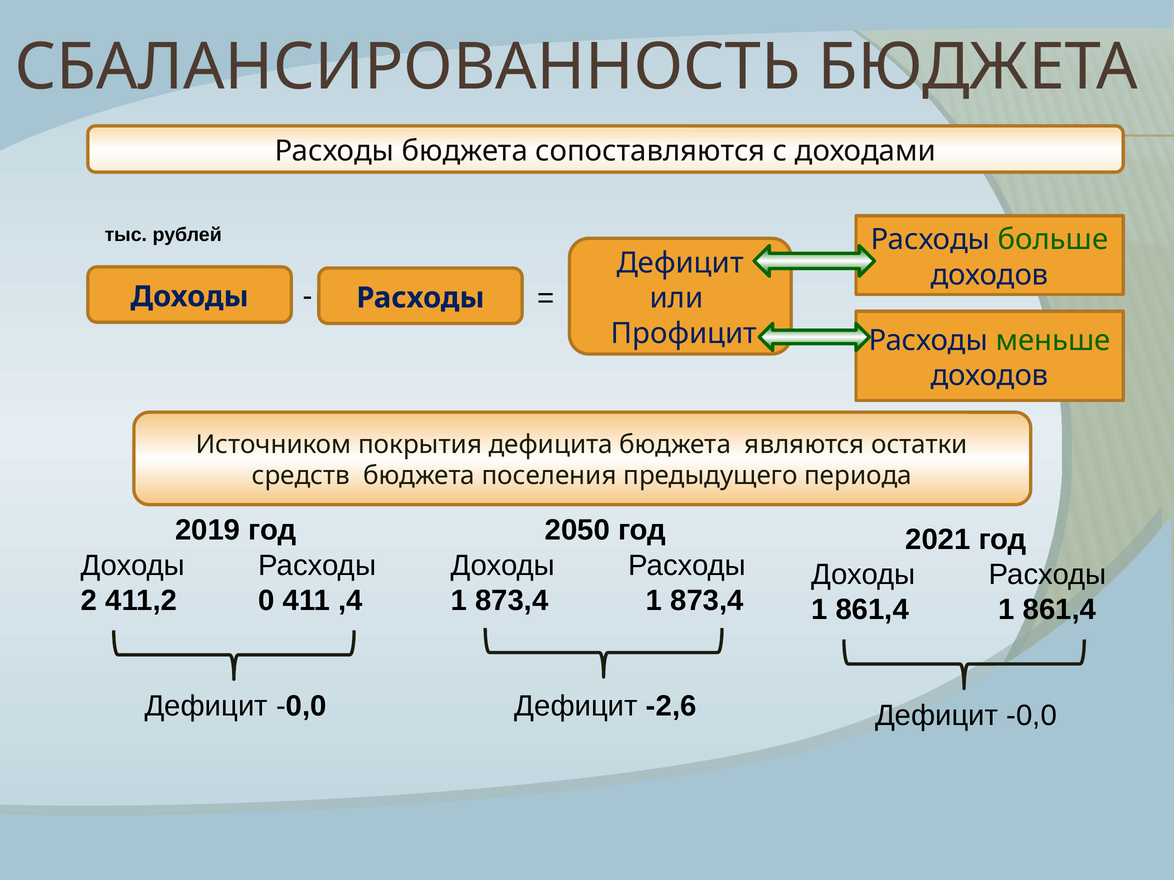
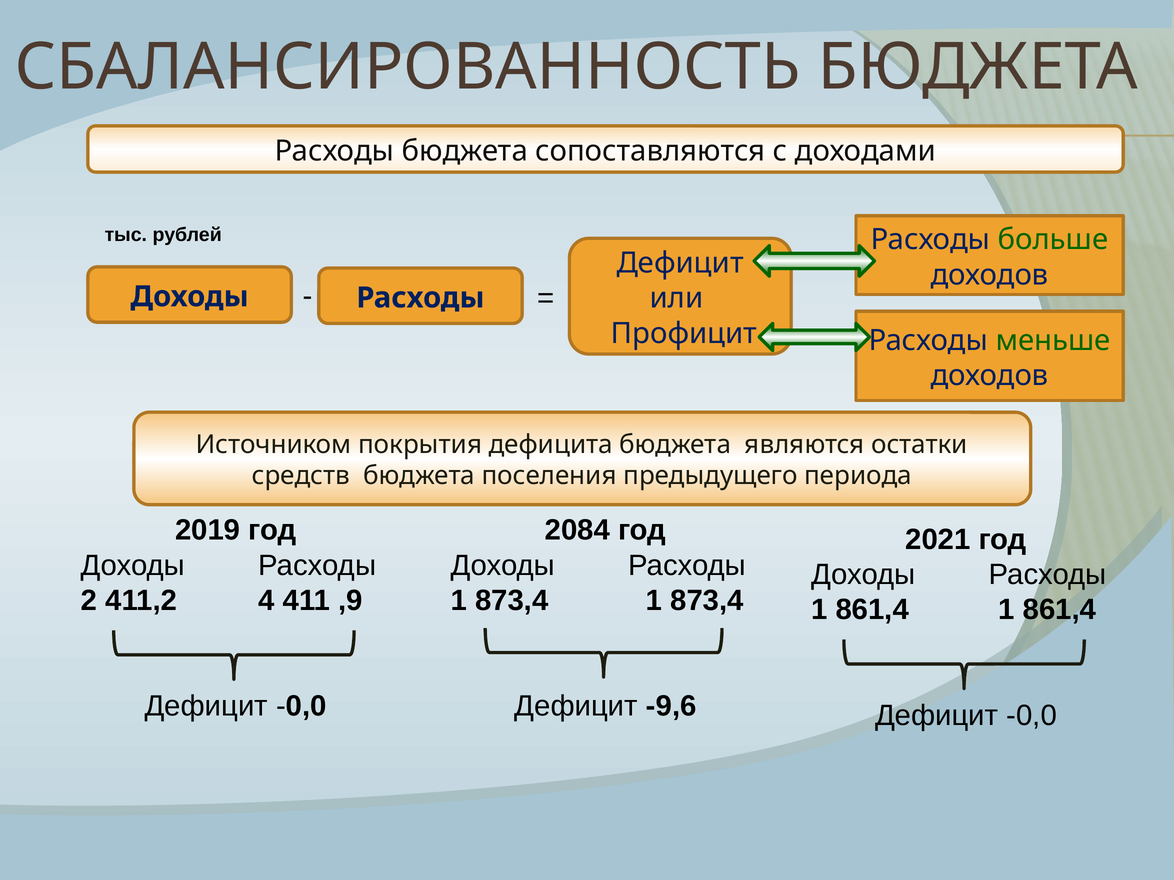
2050: 2050 -> 2084 (577, 530)
0: 0 -> 4 (266, 601)
,4: ,4 -> ,9 (350, 601)
-2,6: -2,6 -> -9,6 (671, 707)
